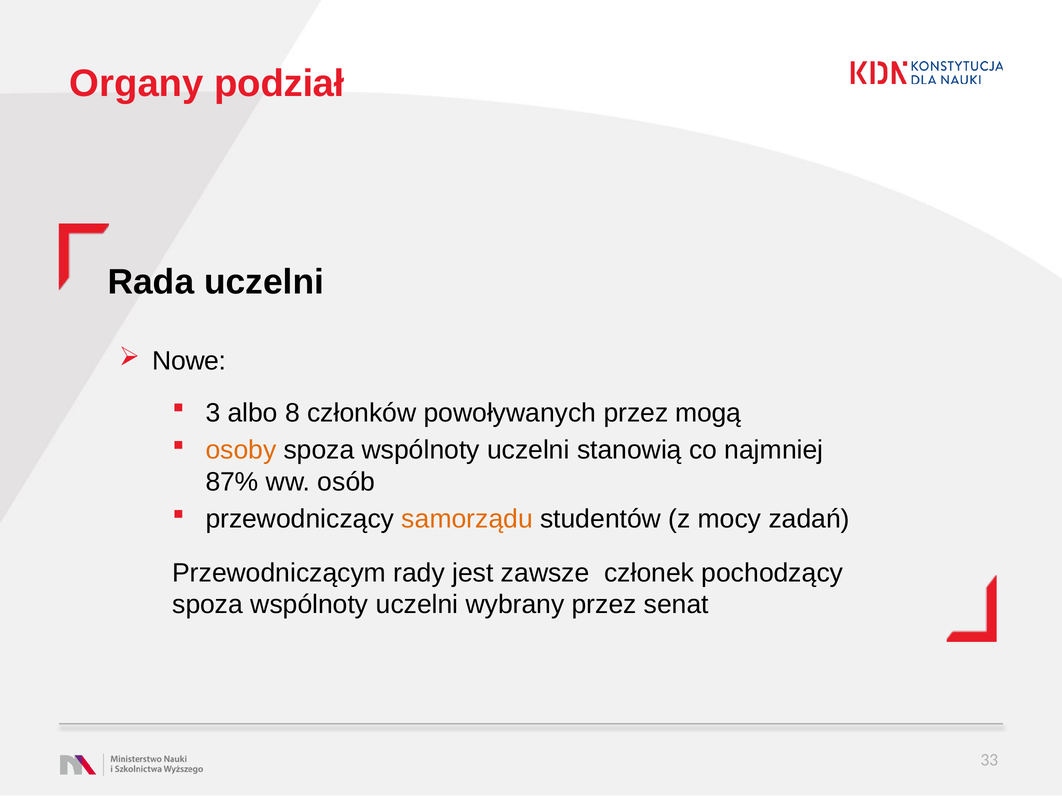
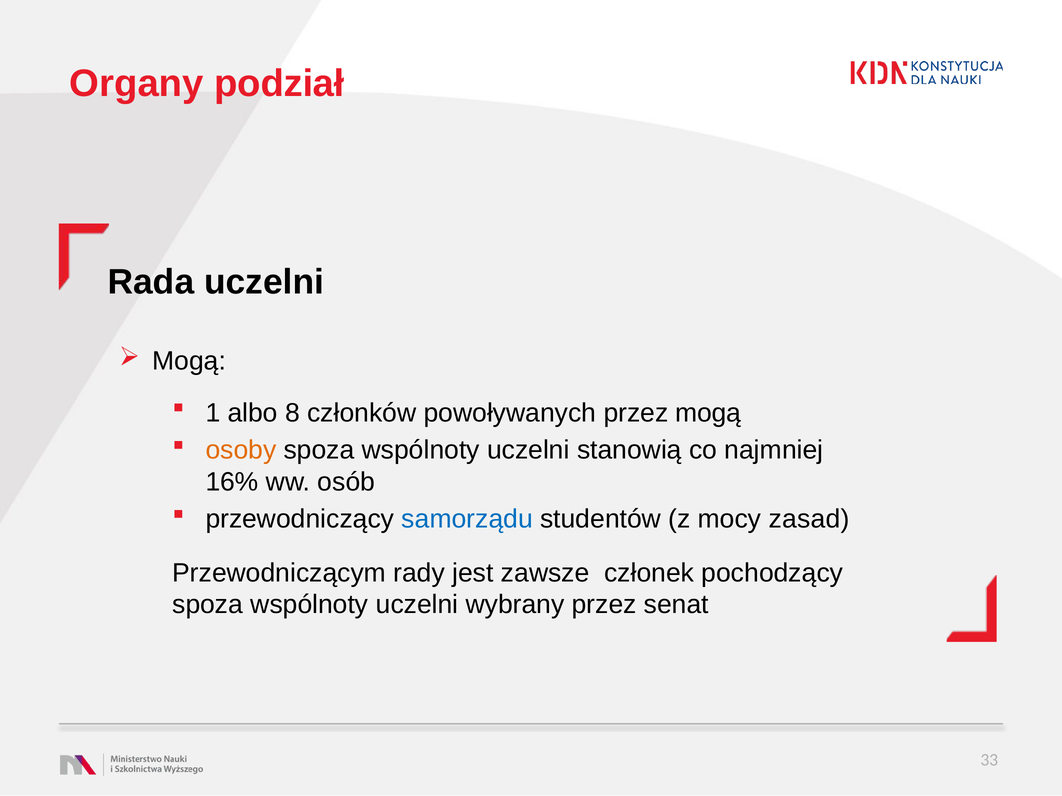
Nowe: Nowe -> Mogą (189, 361)
3: 3 -> 1 (213, 413)
87%: 87% -> 16% (232, 482)
samorządu colour: orange -> blue (467, 519)
zadań: zadań -> zasad (809, 519)
